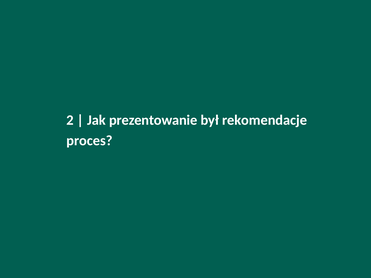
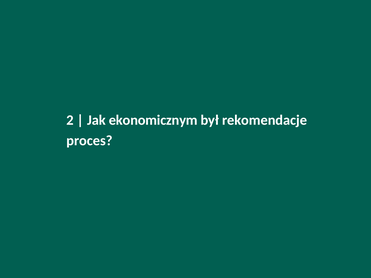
prezentowanie: prezentowanie -> ekonomicznym (153, 120)
